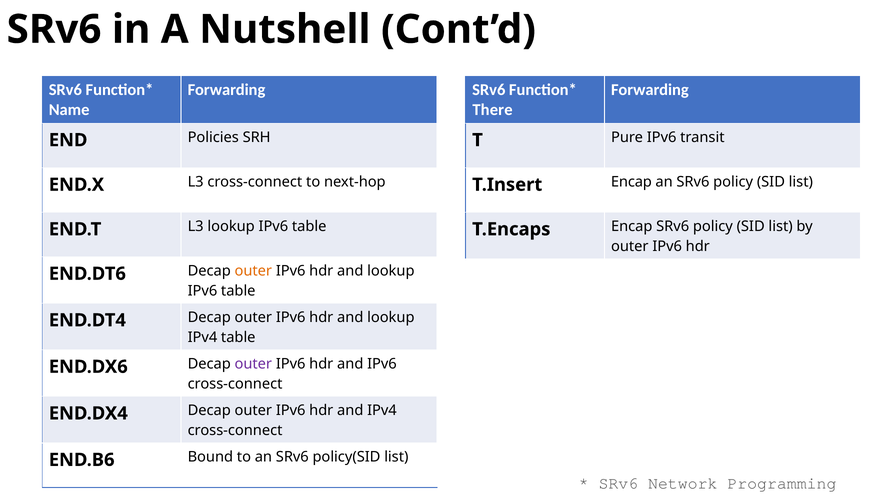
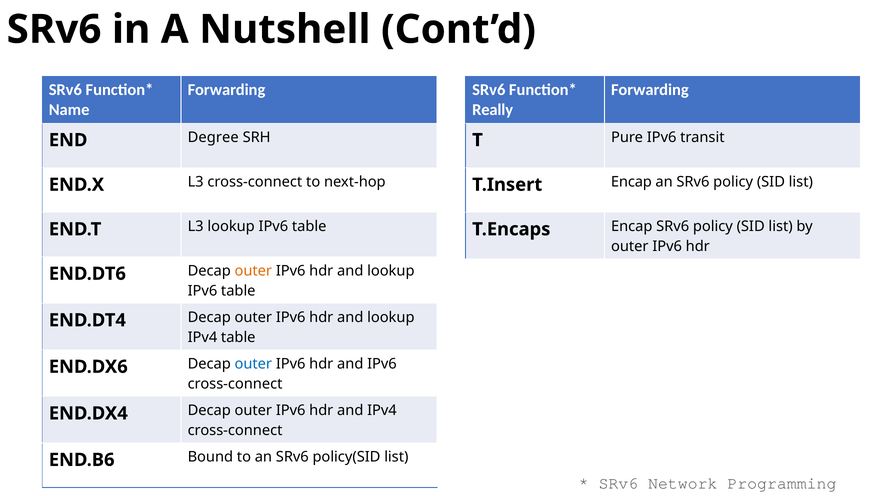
There: There -> Really (493, 110)
Policies: Policies -> Degree (213, 137)
outer colour: purple -> blue (253, 364)
